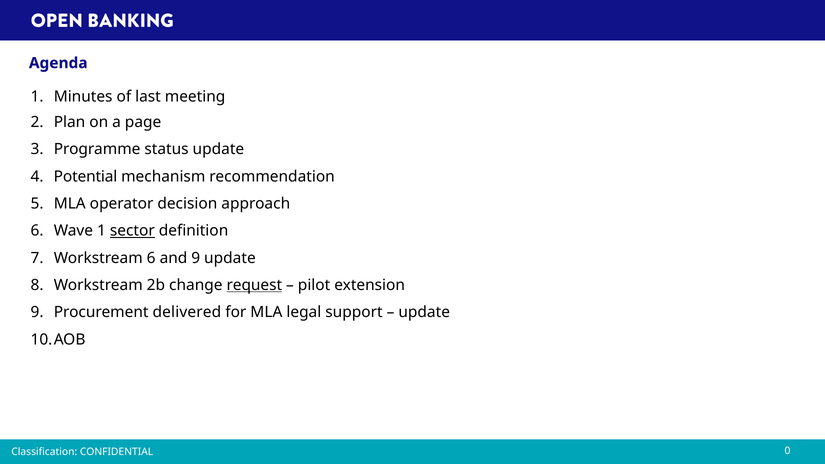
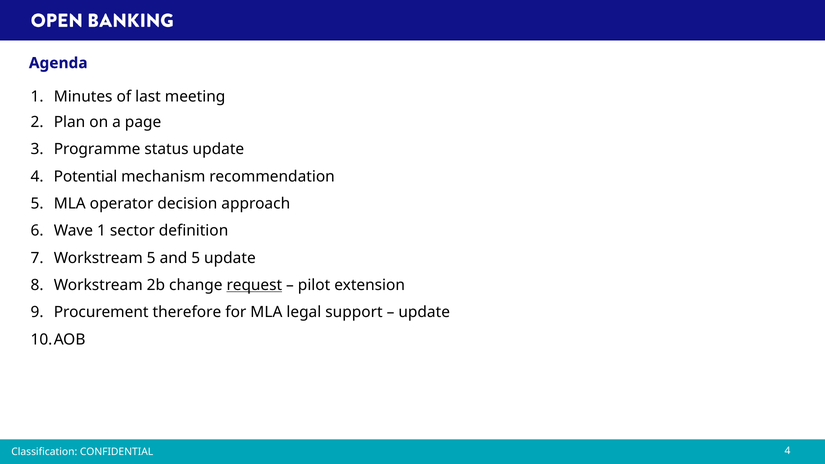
sector underline: present -> none (132, 231)
Workstream 6: 6 -> 5 (151, 258)
and 9: 9 -> 5 (196, 258)
delivered: delivered -> therefore (187, 312)
CONFIDENTIAL 0: 0 -> 4 (787, 451)
